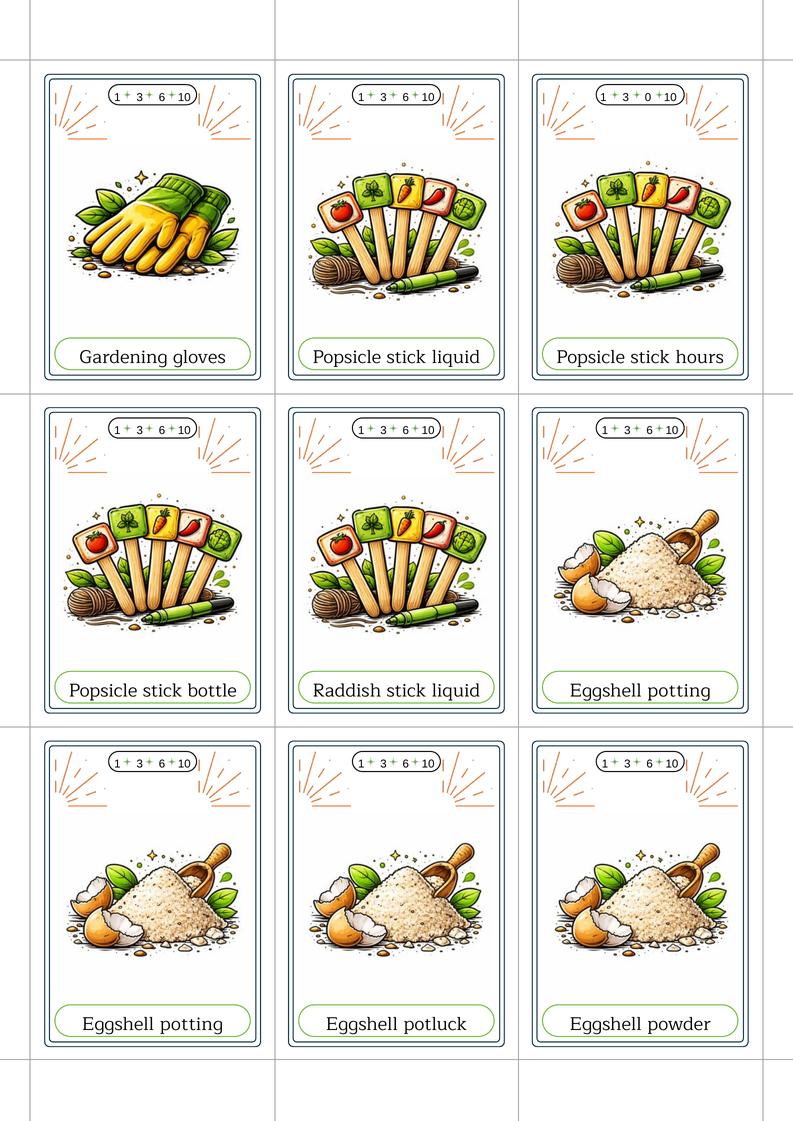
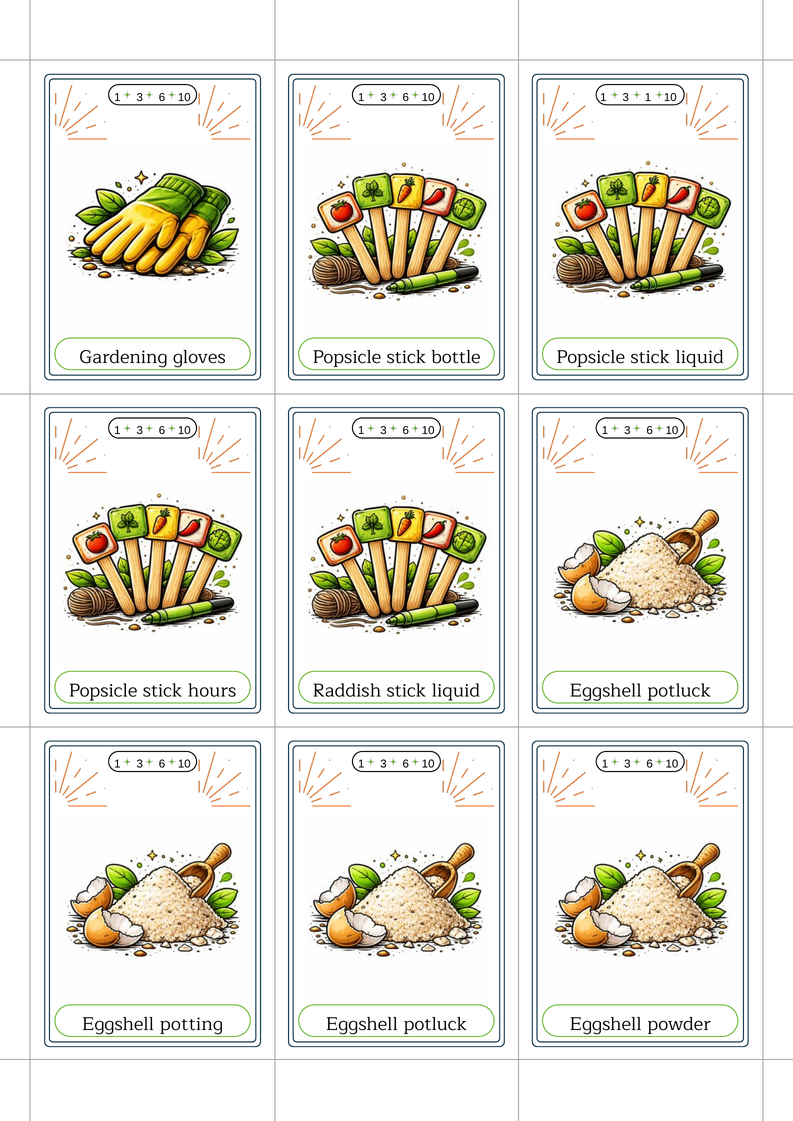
3 0: 0 -> 1 (648, 97)
Popsicle stick liquid: liquid -> bottle (456, 357)
Popsicle stick hours: hours -> liquid (700, 357)
bottle: bottle -> hours (212, 691)
potting: potting -> potluck (679, 691)
